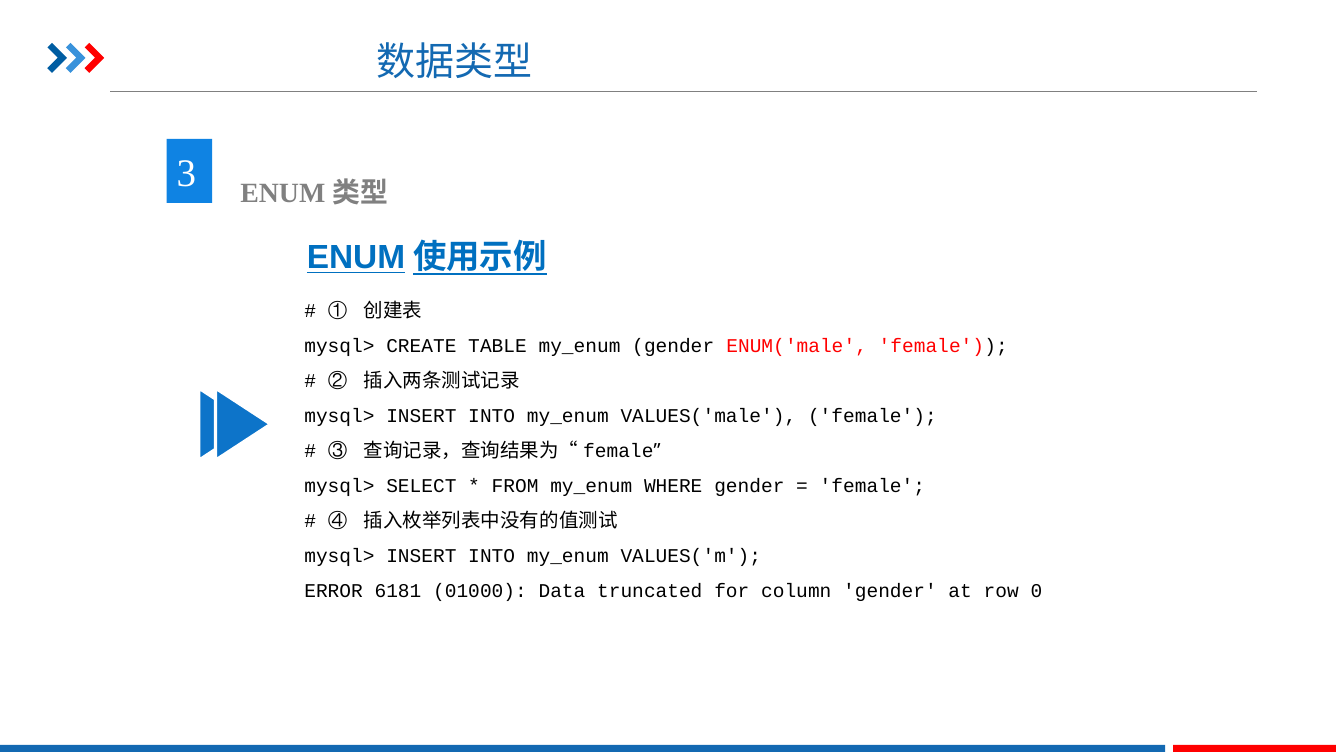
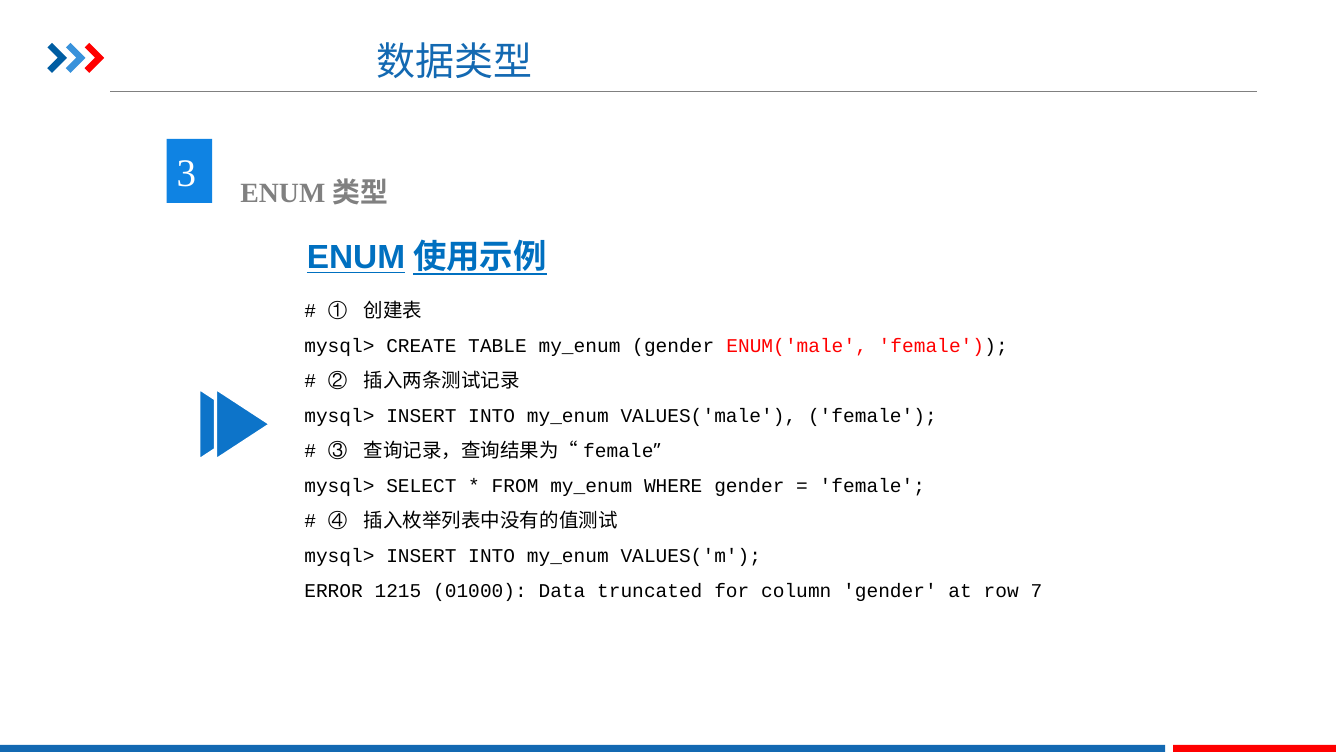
6181: 6181 -> 1215 (398, 591)
0: 0 -> 7 (1036, 591)
